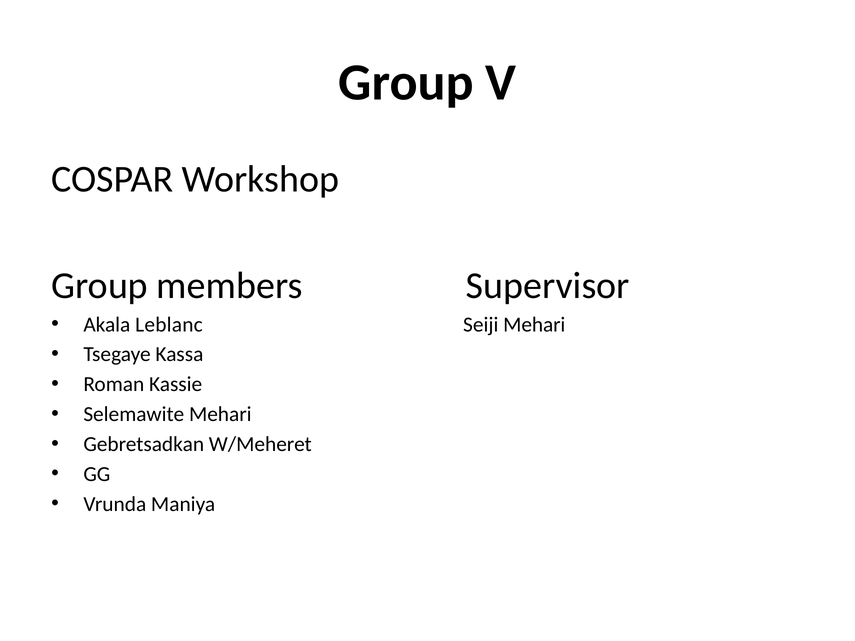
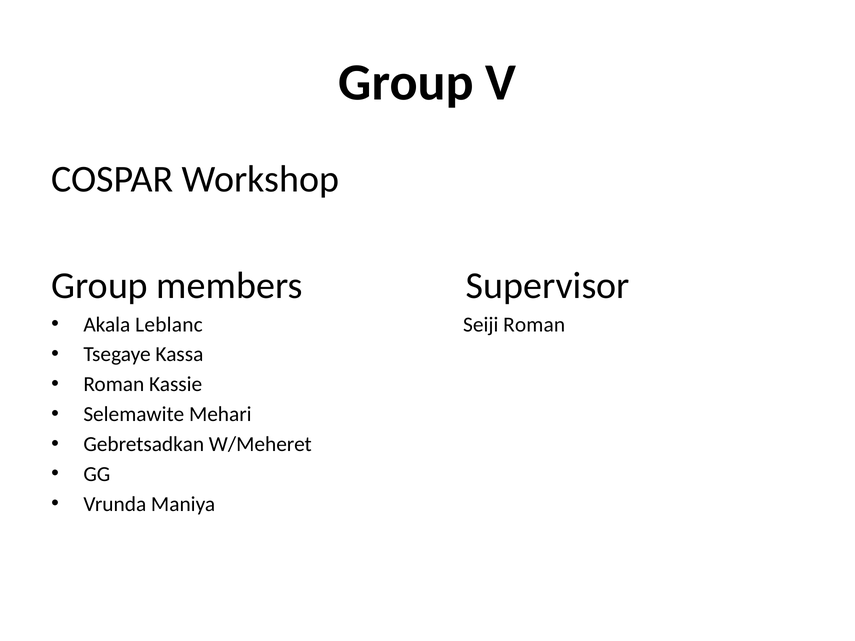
Seiji Mehari: Mehari -> Roman (534, 325)
